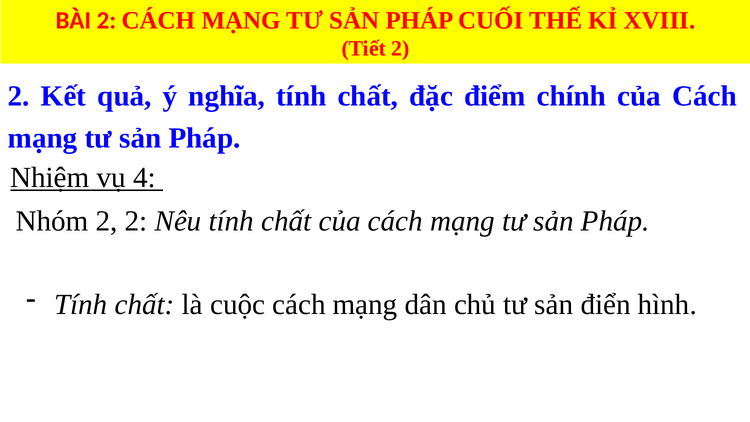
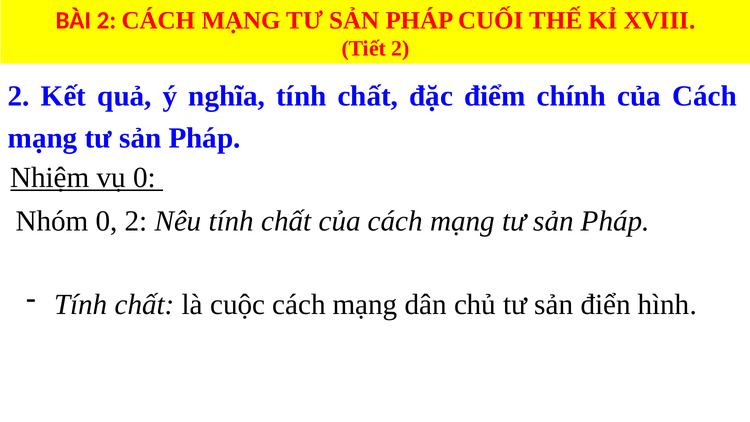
vụ 4: 4 -> 0 (144, 178)
Nhóm 2: 2 -> 0 (107, 221)
